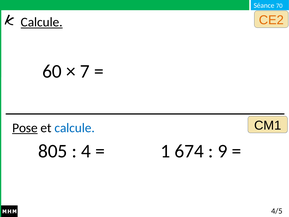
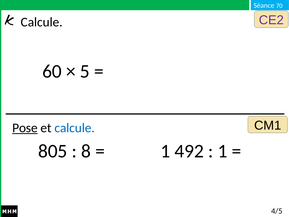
CE2 colour: orange -> purple (271, 20)
Calcule underline: present -> none (42, 22)
7: 7 -> 5 (85, 71)
4: 4 -> 8 (86, 151)
674: 674 -> 492 (189, 151)
9: 9 -> 1 (223, 151)
